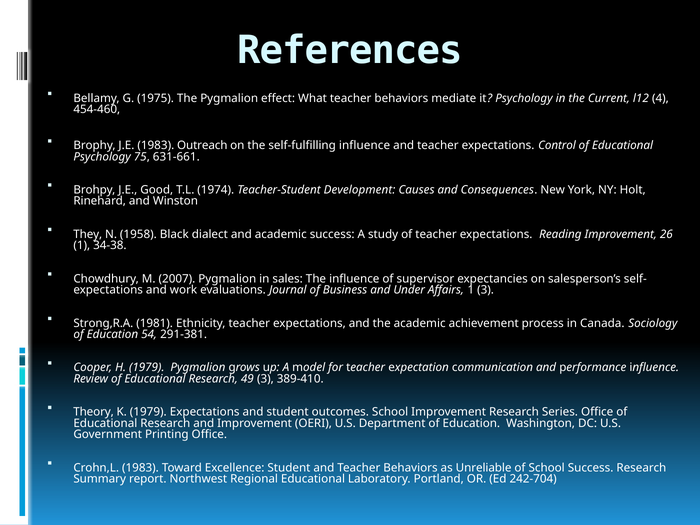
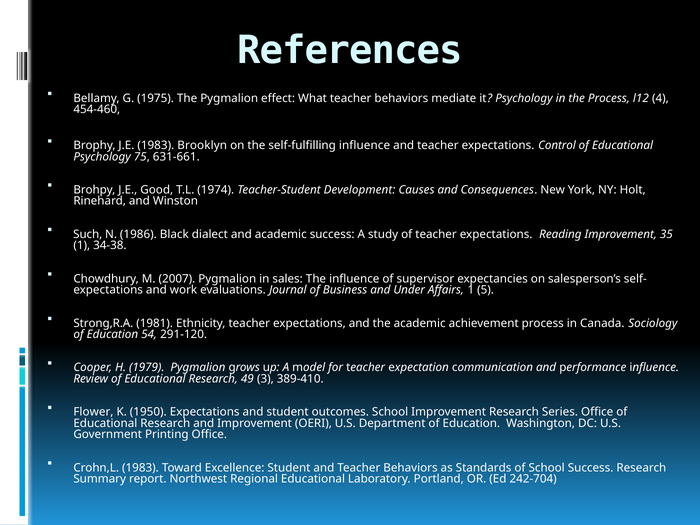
the Current: Current -> Process (609, 98)
Outreach: Outreach -> Brooklyn (202, 146)
They: They -> Such (88, 234)
1958: 1958 -> 1986 (138, 234)
26: 26 -> 35 (666, 234)
1 3: 3 -> 5 (486, 290)
291-381: 291-381 -> 291-120 (184, 334)
Theory: Theory -> Flower (93, 412)
K 1979: 1979 -> 1950 (148, 412)
Unreliable: Unreliable -> Standards (484, 468)
